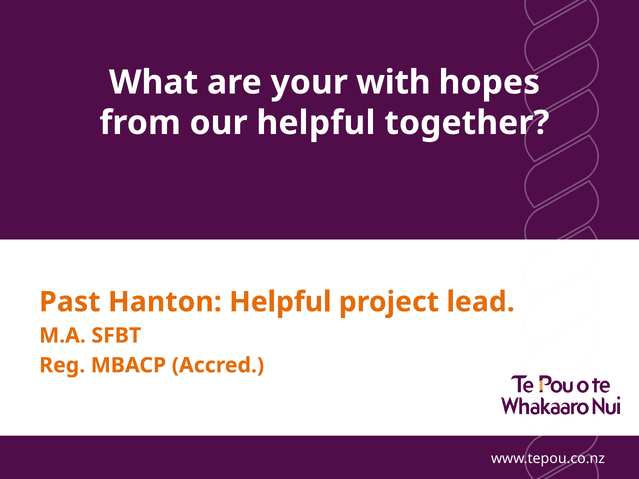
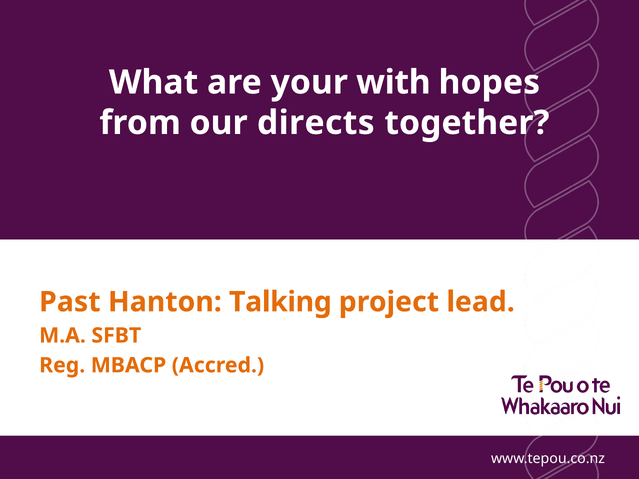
our helpful: helpful -> directs (316, 123)
Hanton Helpful: Helpful -> Talking (280, 302)
